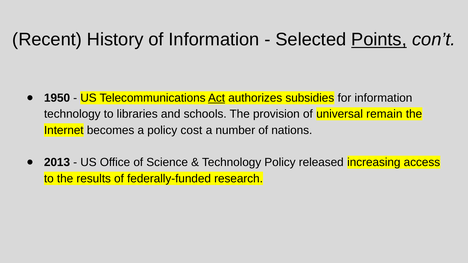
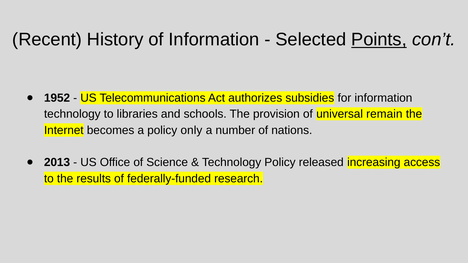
1950: 1950 -> 1952 (57, 98)
Act underline: present -> none (217, 98)
cost: cost -> only (191, 130)
